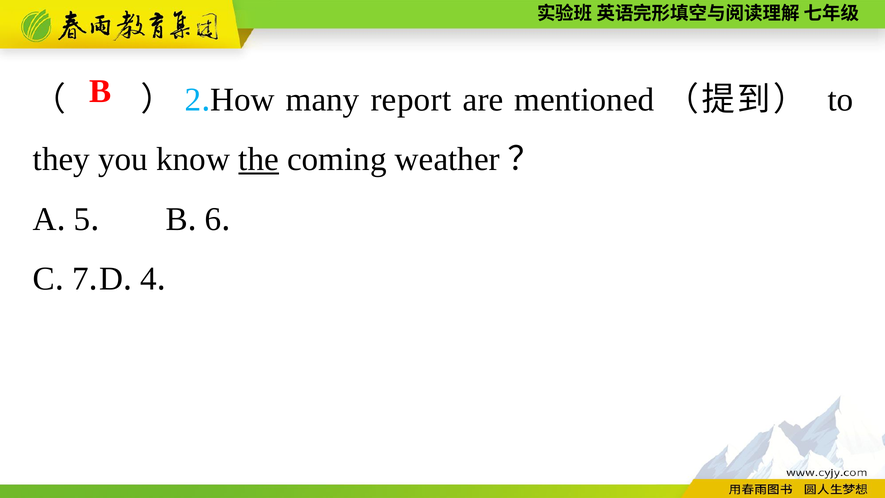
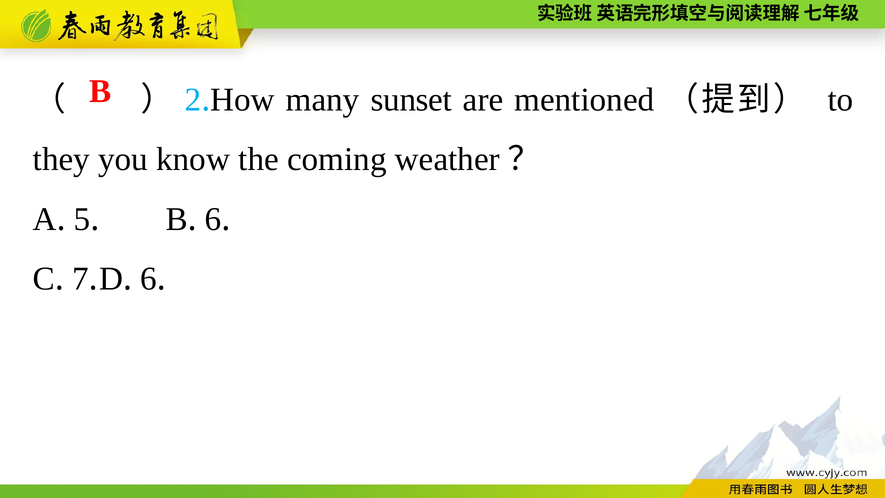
report: report -> sunset (411, 100)
the underline: present -> none (259, 159)
4: 4 -> 6 (149, 279)
